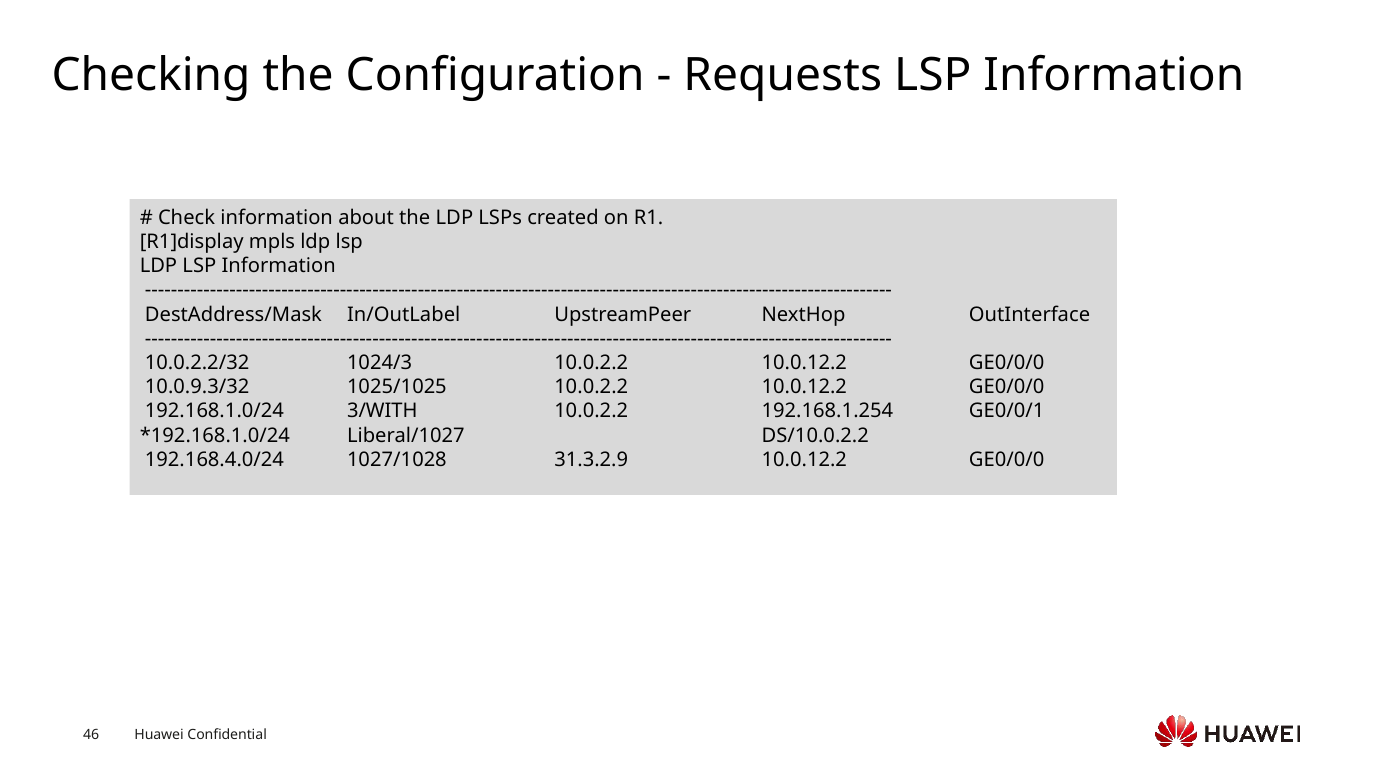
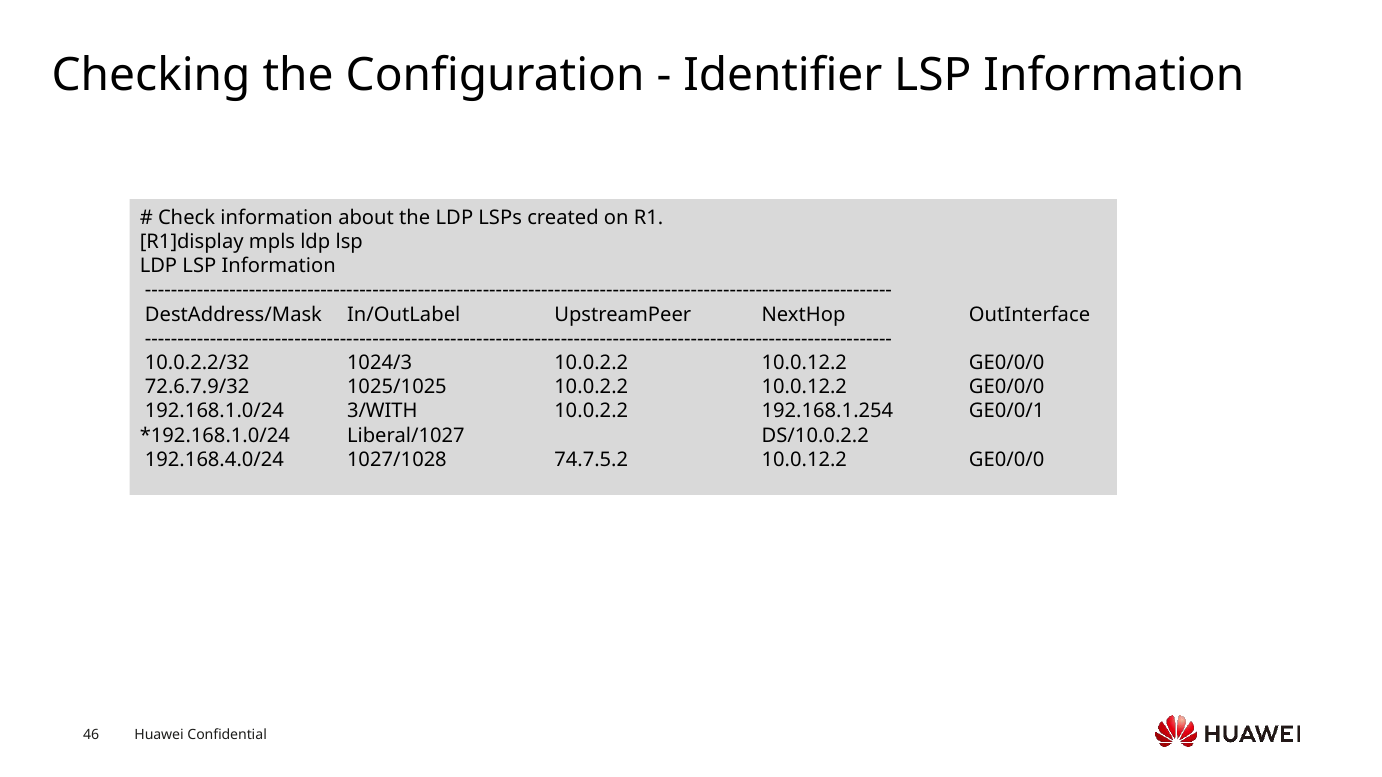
Requests: Requests -> Identifier (783, 75)
10.0.9.3/32: 10.0.9.3/32 -> 72.6.7.9/32 (197, 387)
31.3.2.9: 31.3.2.9 -> 74.7.5.2 (591, 460)
